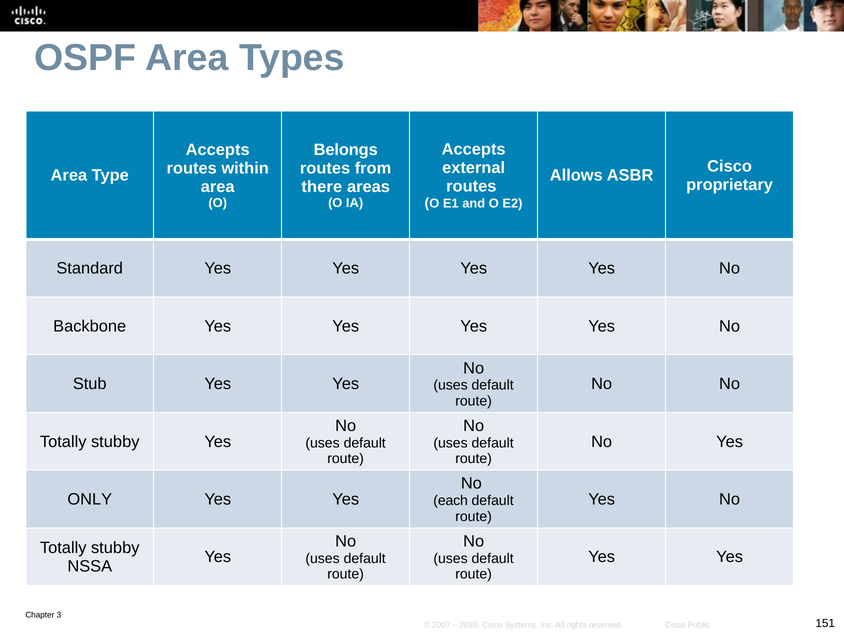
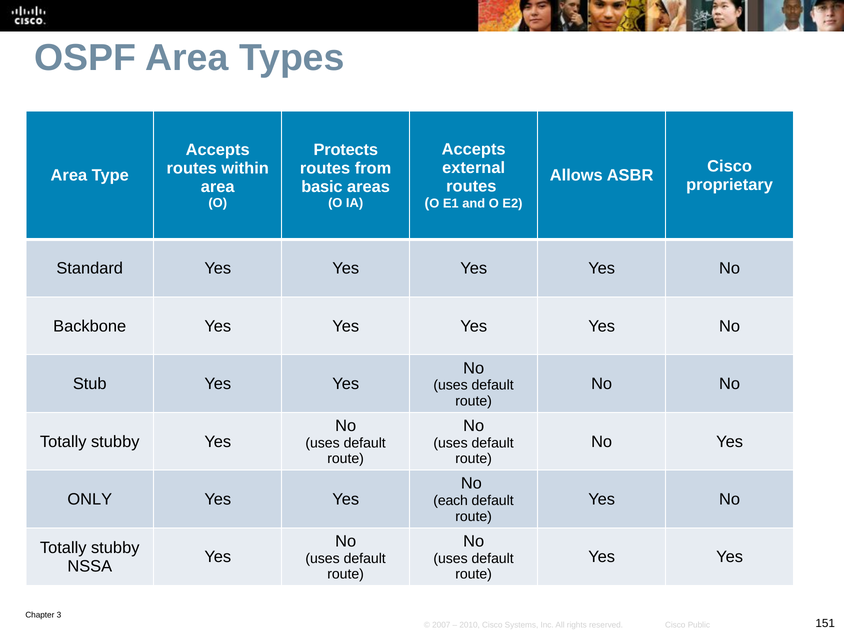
Belongs: Belongs -> Protects (346, 150)
there: there -> basic (322, 187)
